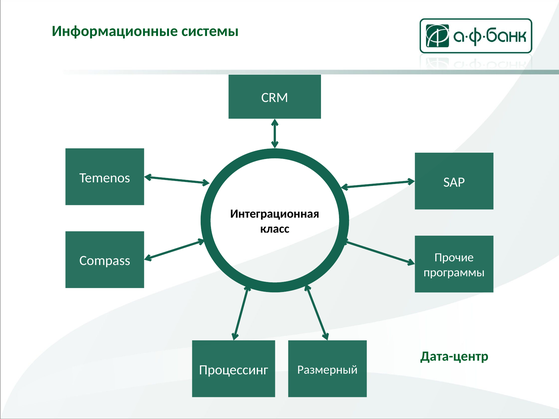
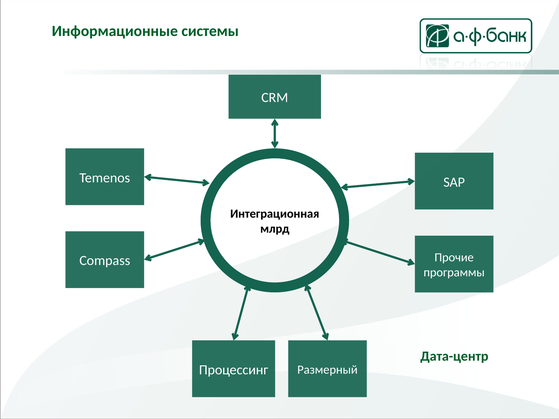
класс: класс -> млрд (275, 229)
